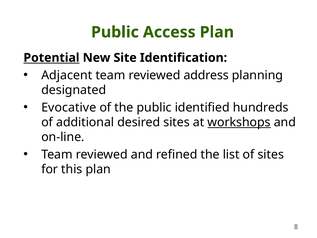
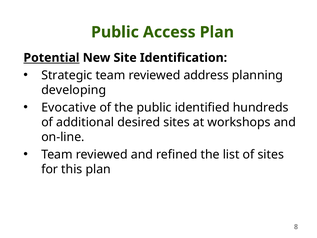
Adjacent: Adjacent -> Strategic (67, 75)
designated: designated -> developing (74, 90)
workshops underline: present -> none (239, 122)
